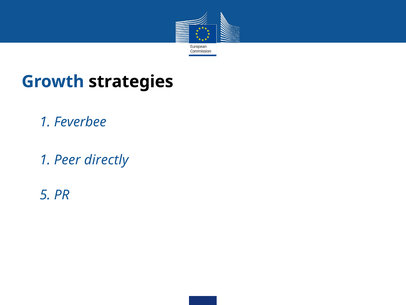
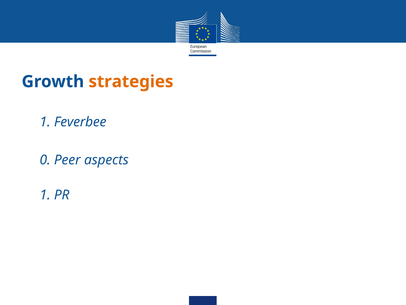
strategies colour: black -> orange (131, 81)
1: 1 -> 0 (45, 160)
directly: directly -> aspects (106, 160)
5: 5 -> 1 (45, 195)
